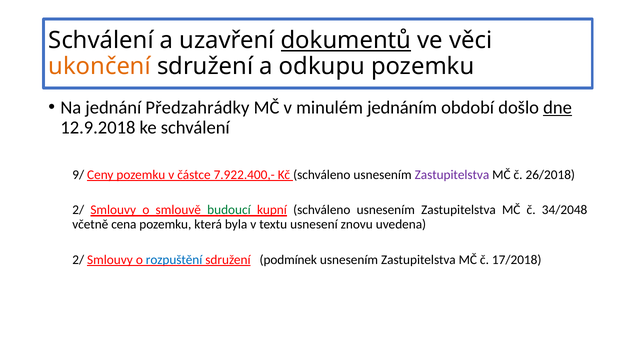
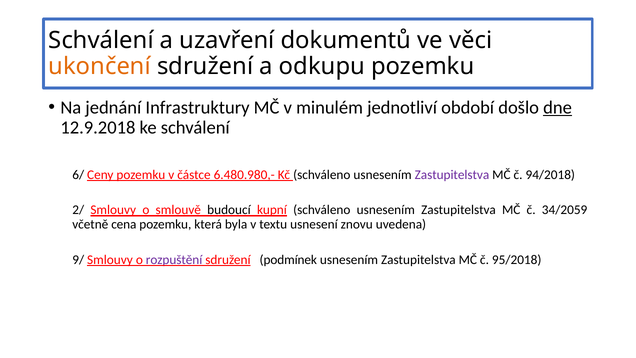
dokumentů underline: present -> none (346, 41)
Předzahrádky: Předzahrádky -> Infrastruktury (198, 107)
jednáním: jednáním -> jednotliví (402, 107)
9/: 9/ -> 6/ (78, 175)
7.922.400,-: 7.922.400,- -> 6.480.980,- (244, 175)
26/2018: 26/2018 -> 94/2018 (550, 175)
budoucí colour: green -> black (229, 210)
34/2048: 34/2048 -> 34/2059 (565, 210)
2/: 2/ -> 9/ (78, 259)
rozpuštění colour: blue -> purple (174, 259)
17/2018: 17/2018 -> 95/2018 (517, 259)
